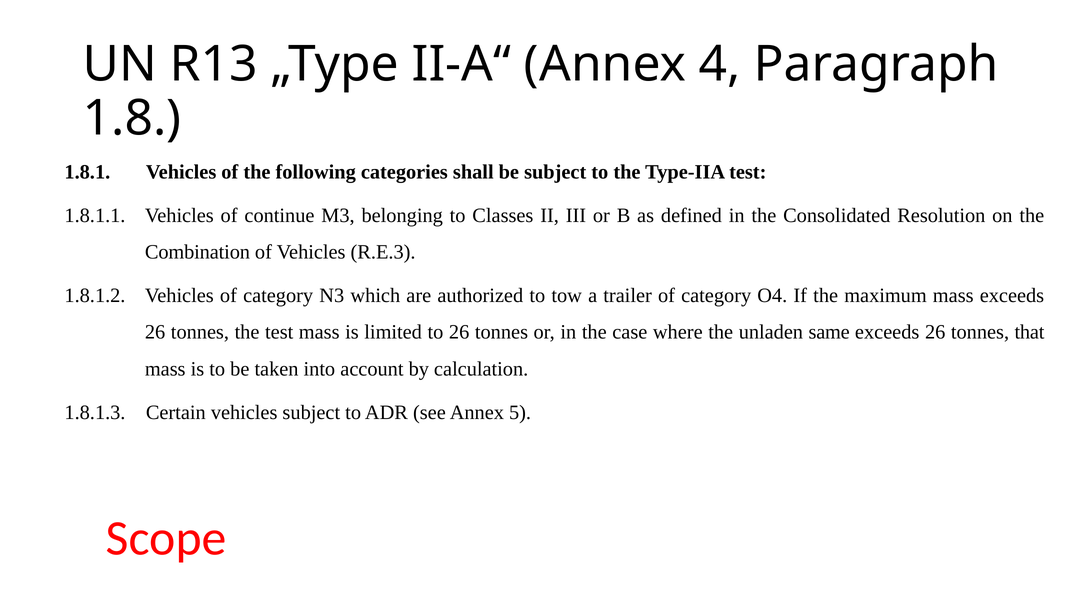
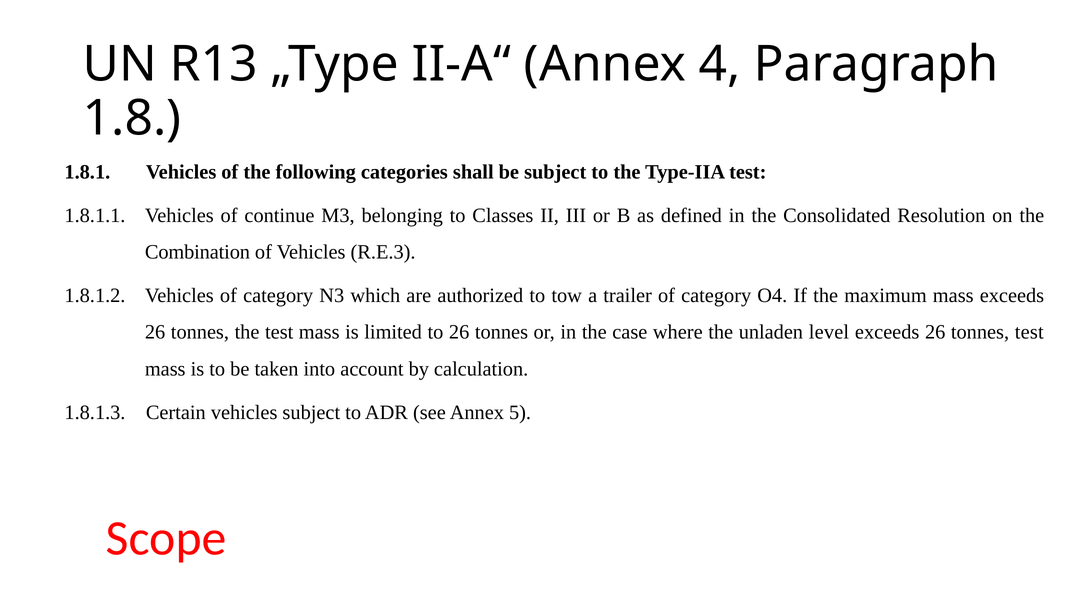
same: same -> level (829, 332)
tonnes that: that -> test (1029, 332)
